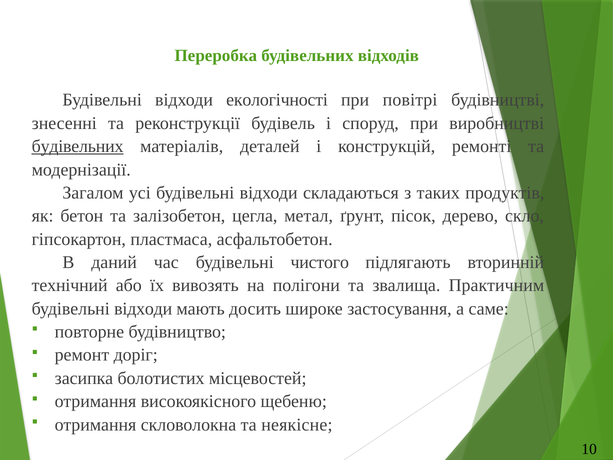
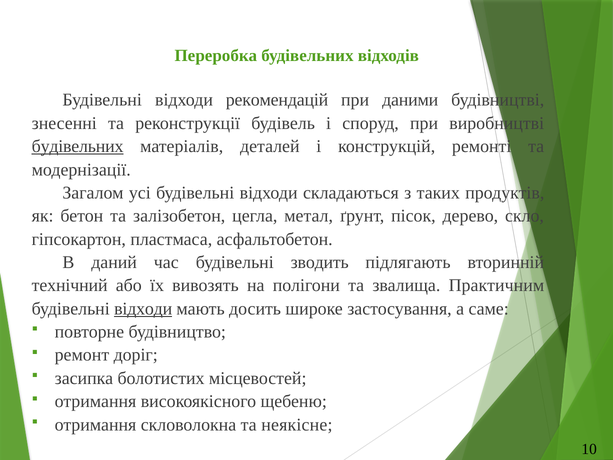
екологічності: екологічності -> рекомендацій (277, 100)
повітрі: повітрі -> даними (410, 100)
чистого: чистого -> зводить (320, 262)
відходи underline: none -> present (143, 309)
